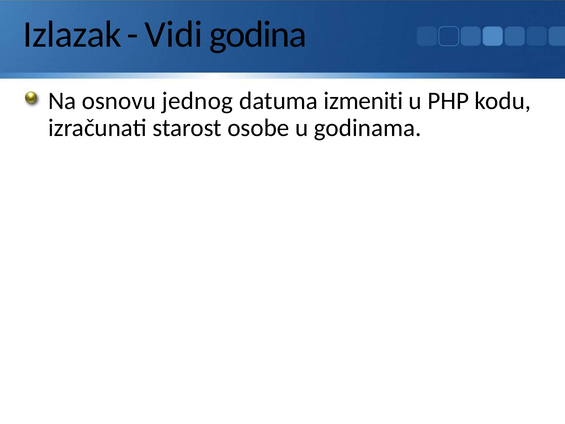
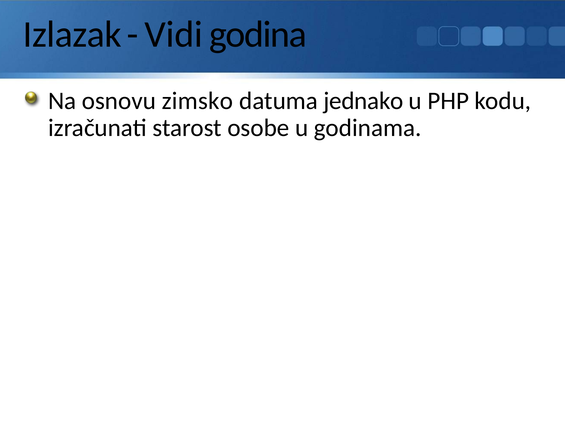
jednog: jednog -> zimsko (197, 101)
izmeniti: izmeniti -> jednako (363, 101)
